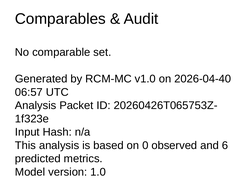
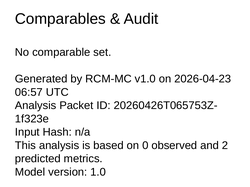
2026-04-40: 2026-04-40 -> 2026-04-23 (203, 79)
6: 6 -> 2 (225, 146)
